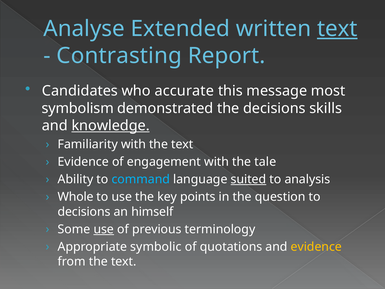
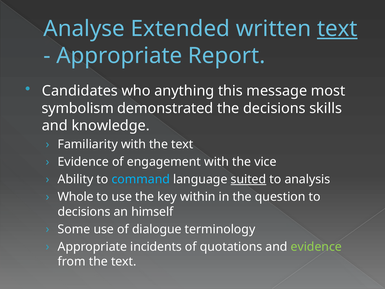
Contrasting: Contrasting -> Appropriate (119, 56)
accurate: accurate -> anything (184, 91)
knowledge underline: present -> none (111, 126)
tale: tale -> vice (265, 162)
points: points -> within (198, 197)
use underline: present -> none (104, 229)
previous: previous -> dialogue (157, 229)
symbolic: symbolic -> incidents (156, 247)
evidence colour: yellow -> light green (316, 247)
